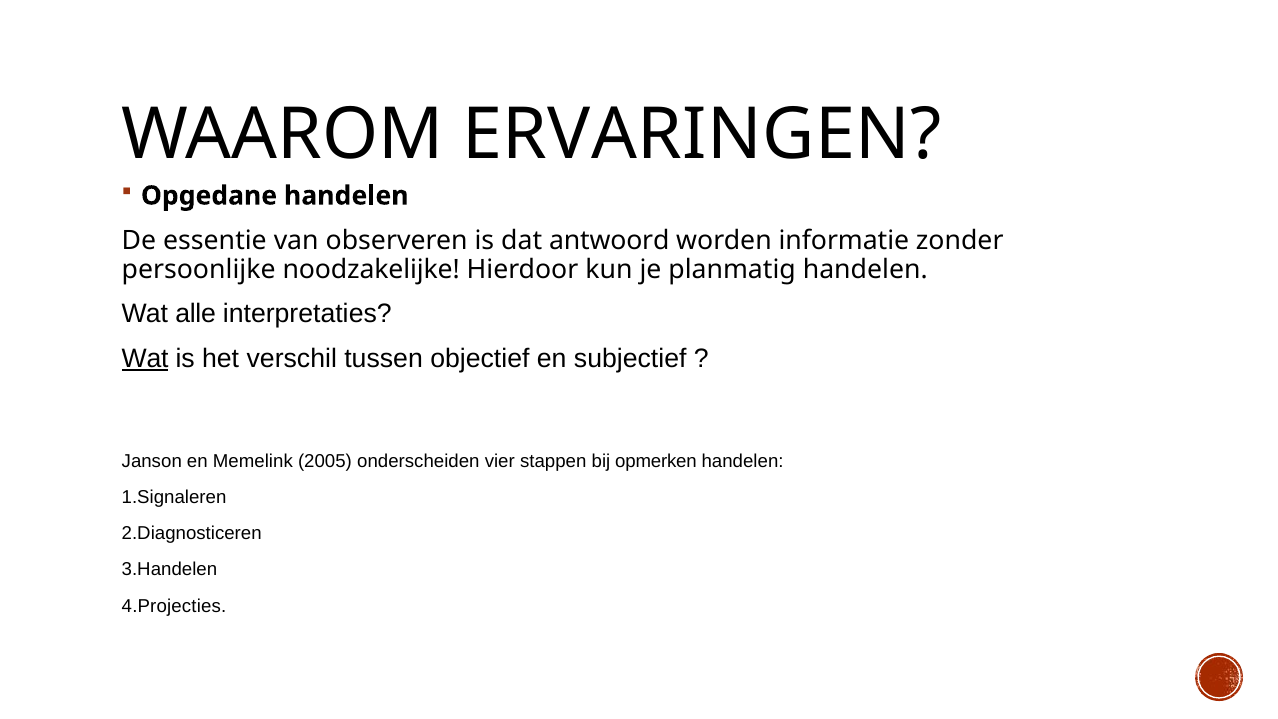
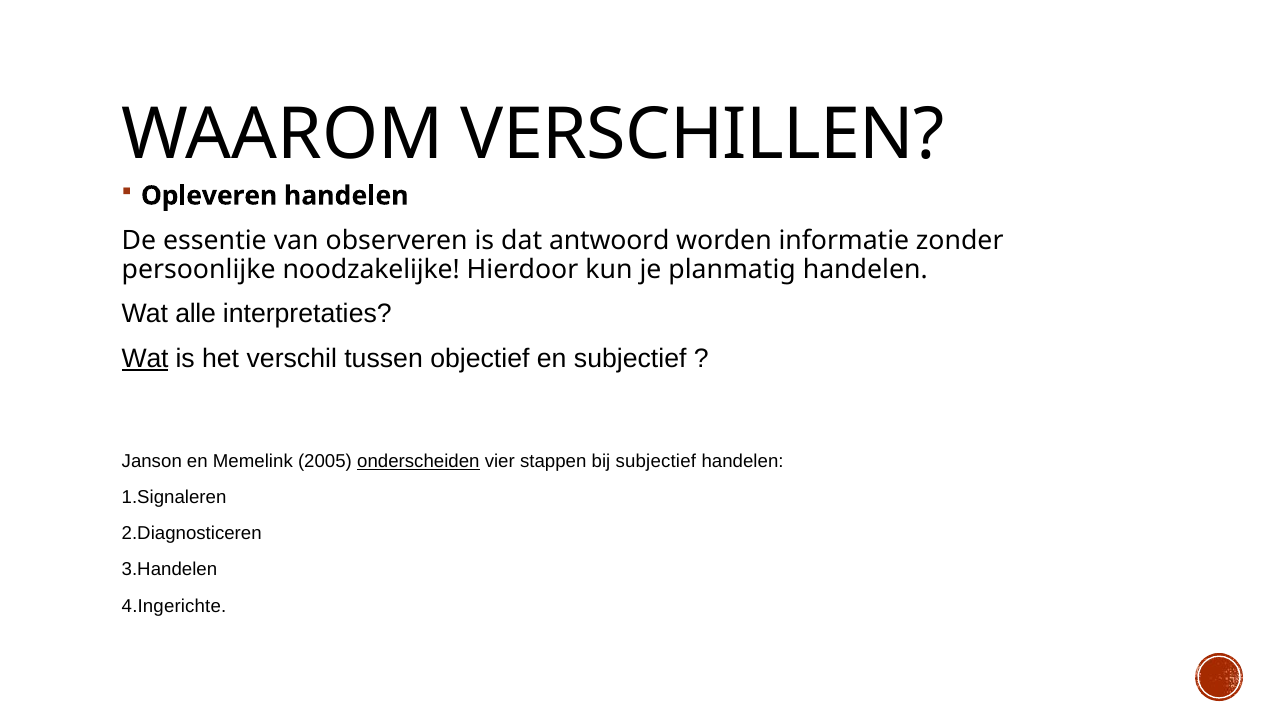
ERVARINGEN: ERVARINGEN -> VERSCHILLEN (703, 135)
Opgedane: Opgedane -> Opleveren (209, 196)
onderscheiden underline: none -> present (418, 461)
bij opmerken: opmerken -> subjectief (656, 461)
4.Projecties: 4.Projecties -> 4.Ingerichte (174, 606)
